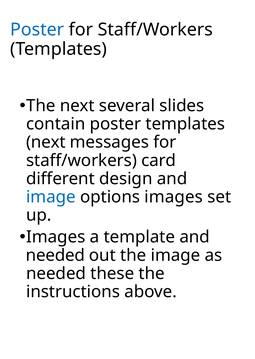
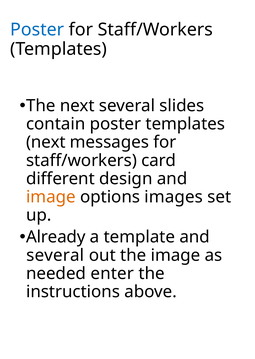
image colour: blue -> orange (51, 197)
Images: Images -> Already (56, 237)
needed: needed -> several (55, 256)
these: these -> enter (112, 274)
